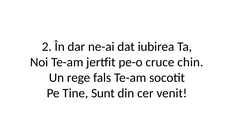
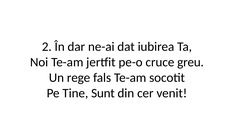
chin: chin -> greu (191, 62)
